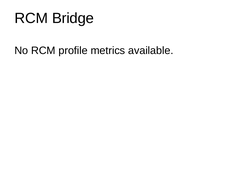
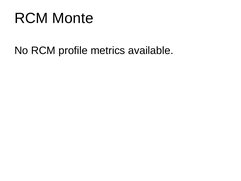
Bridge: Bridge -> Monte (73, 18)
